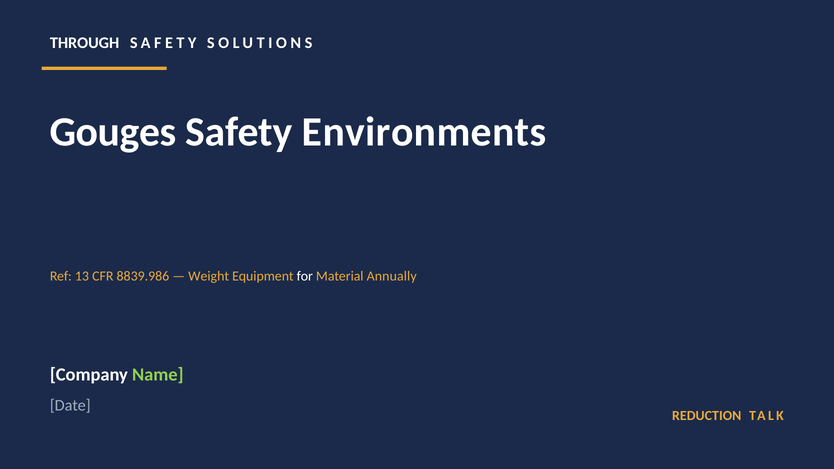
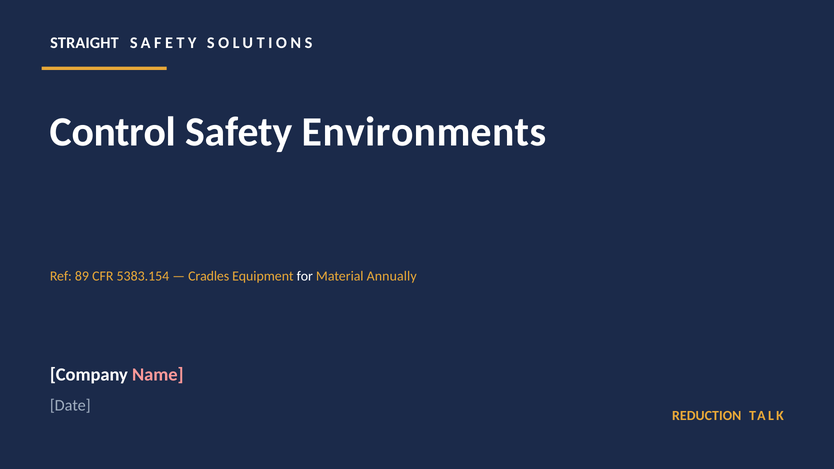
THROUGH: THROUGH -> STRAIGHT (84, 43)
Gouges: Gouges -> Control (113, 132)
13: 13 -> 89 (82, 276)
8839.986: 8839.986 -> 5383.154 (143, 276)
Weight: Weight -> Cradles (209, 276)
Name colour: light green -> pink (158, 375)
